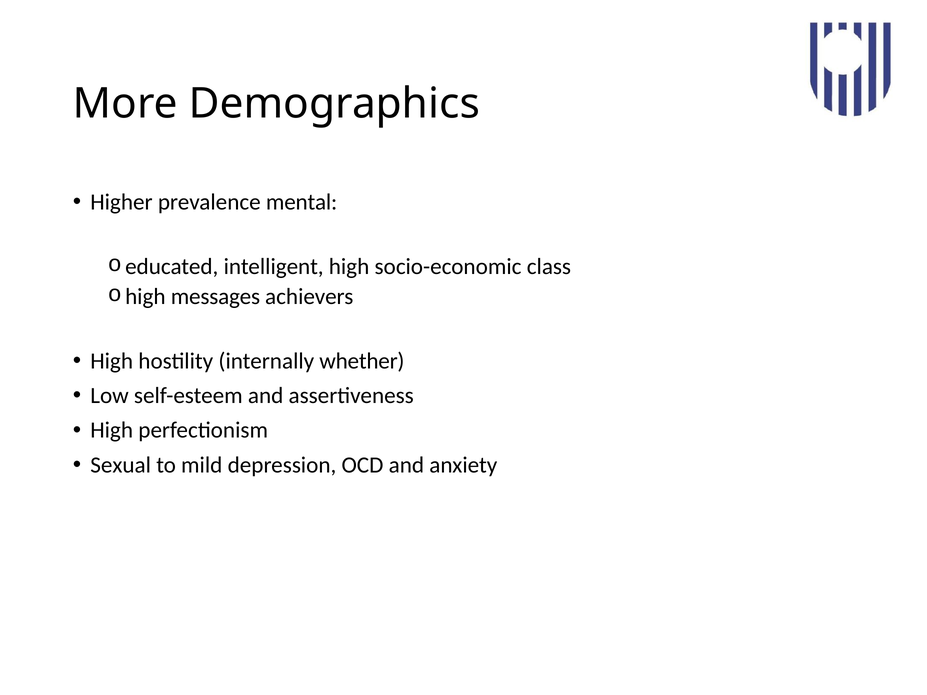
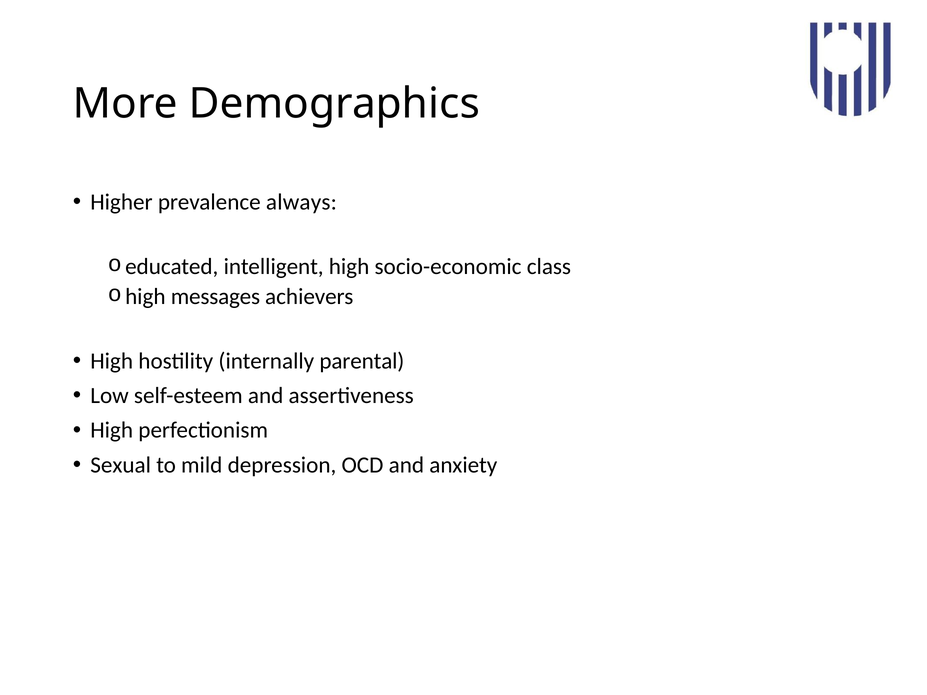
mental: mental -> always (301, 202)
whether: whether -> parental (362, 361)
